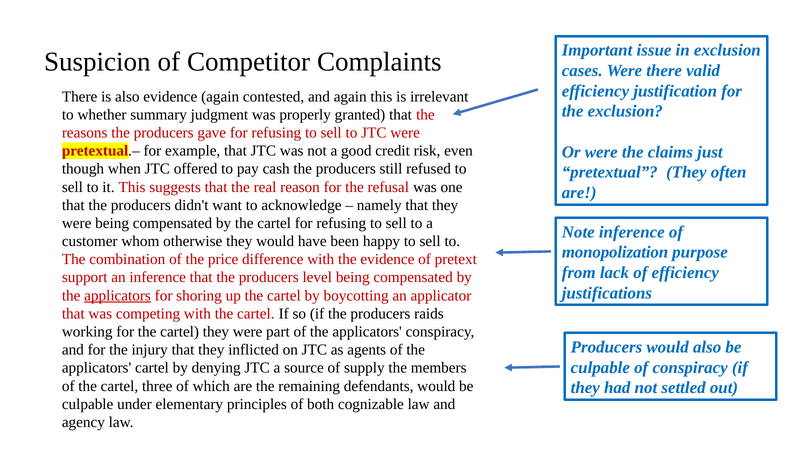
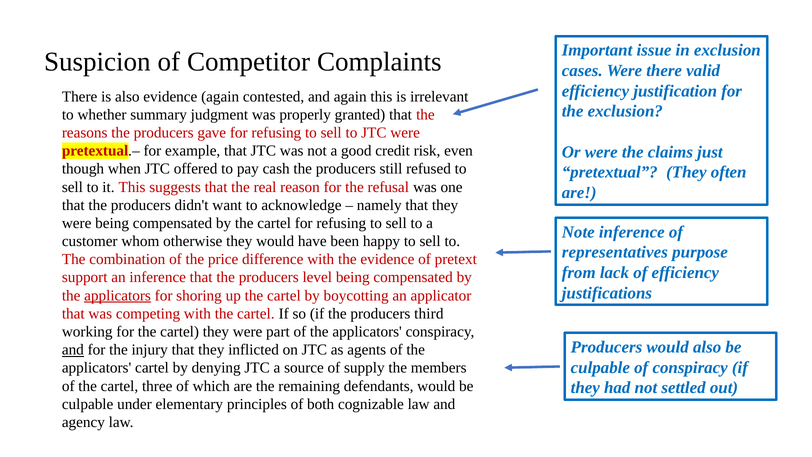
monopolization: monopolization -> representatives (615, 252)
raids: raids -> third (429, 313)
and underline: none -> present (73, 350)
